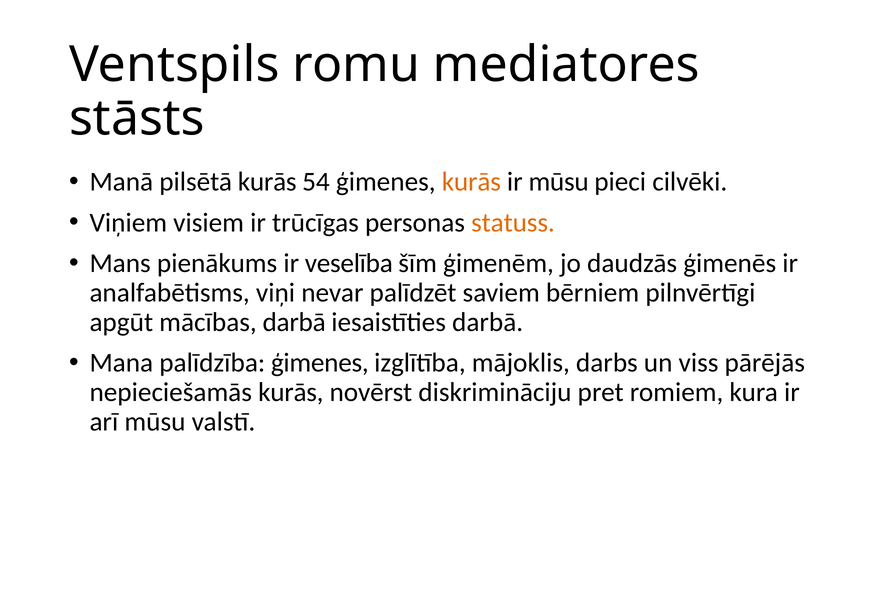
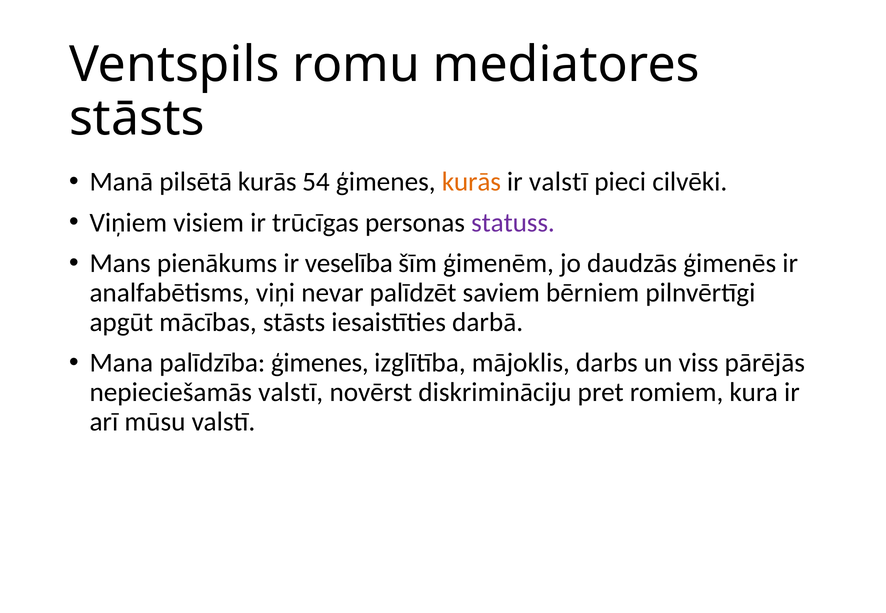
ir mūsu: mūsu -> valstī (558, 182)
statuss colour: orange -> purple (513, 223)
mācības darbā: darbā -> stāsts (294, 322)
nepieciešamās kurās: kurās -> valstī (291, 393)
